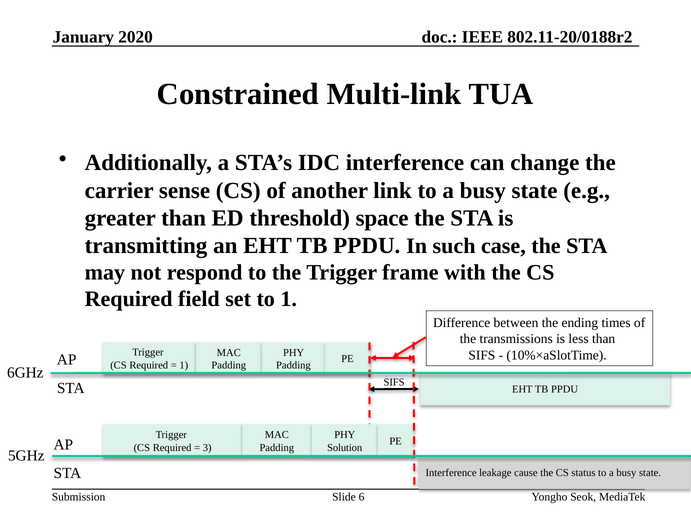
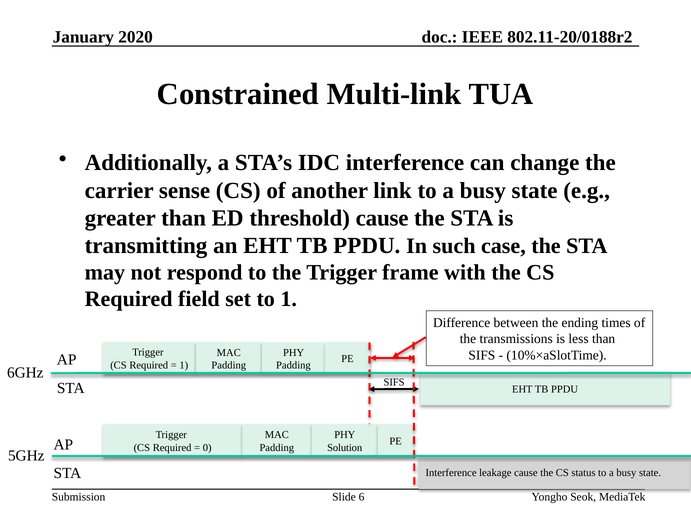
threshold space: space -> cause (382, 218)
3: 3 -> 0 (207, 448)
